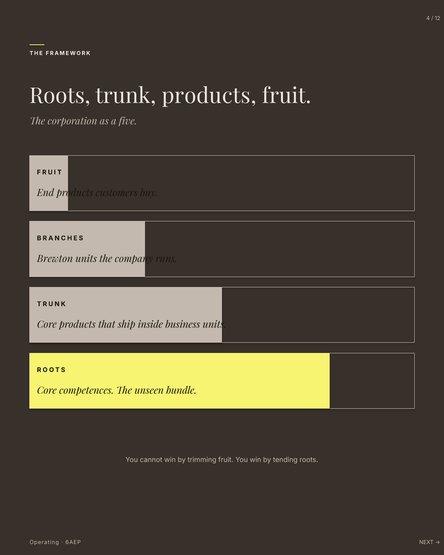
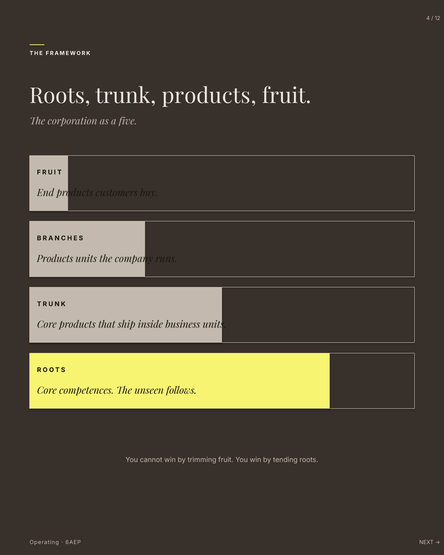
Brewton: Brewton -> Products (55, 259)
bundle: bundle -> follows (181, 391)
